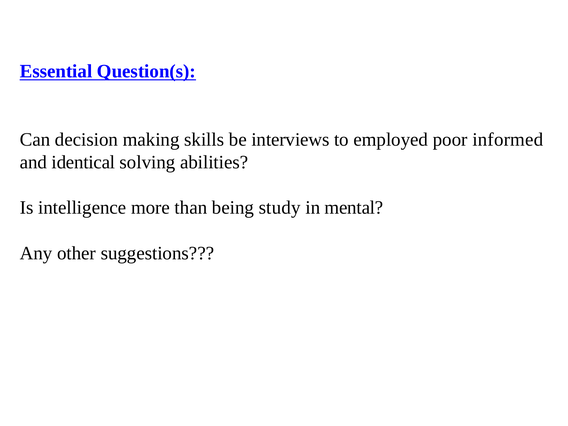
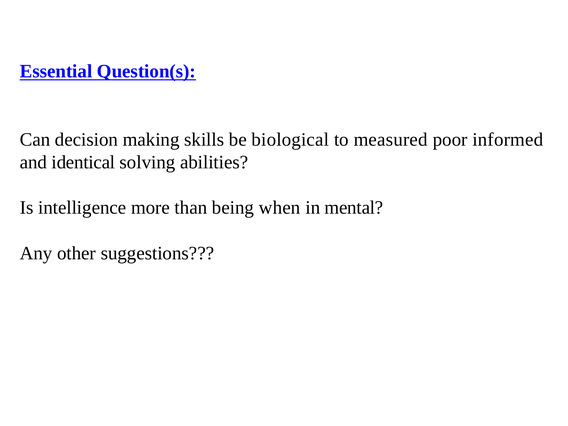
interviews: interviews -> biological (290, 139)
employed: employed -> measured (391, 139)
study: study -> when (280, 208)
